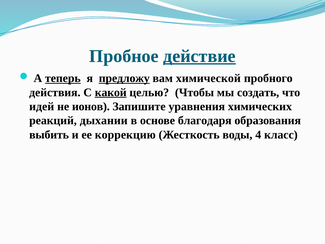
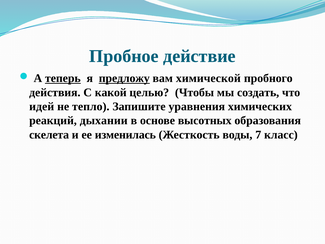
действие underline: present -> none (199, 56)
какой underline: present -> none (111, 92)
ионов: ионов -> тепло (91, 106)
благодаря: благодаря -> высотных (205, 120)
выбить: выбить -> скелета (49, 135)
коррекцию: коррекцию -> изменилась (125, 135)
4: 4 -> 7 (258, 135)
